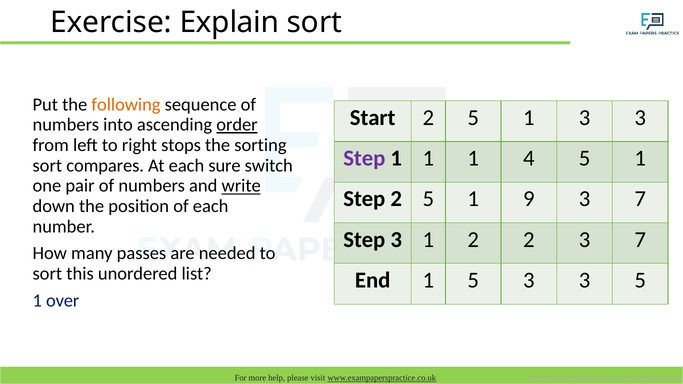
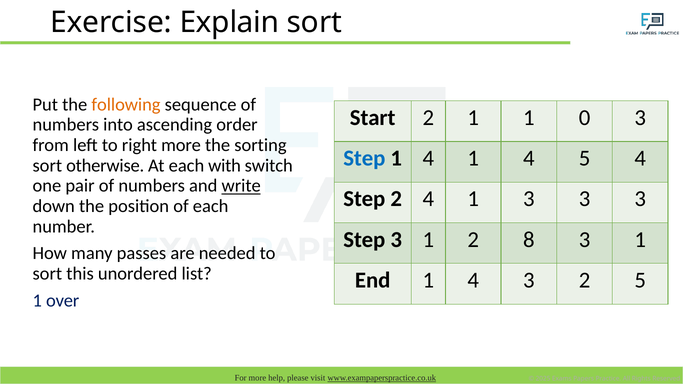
Start 2 5: 5 -> 1 (473, 118)
1 3: 3 -> 0 (585, 118)
order underline: present -> none (237, 125)
right stops: stops -> more (181, 145)
Step colour: purple -> blue (364, 158)
1: 1 -> 4 (428, 158)
4 5 1: 1 -> 4 (640, 158)
compares: compares -> otherwise (105, 166)
sure: sure -> with (225, 166)
Step 2 5: 5 -> 4 (428, 199)
1 9: 9 -> 3 (529, 199)
7: 7 -> 3 (640, 199)
2 2: 2 -> 8 (529, 240)
7: 7 -> 1 (640, 240)
End 1 5: 5 -> 4 (473, 280)
3: 3 -> 2 (585, 280)
